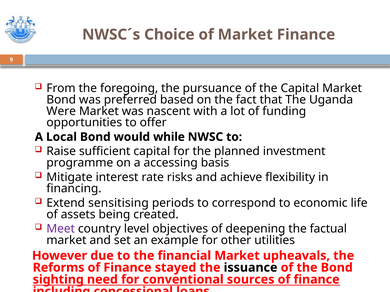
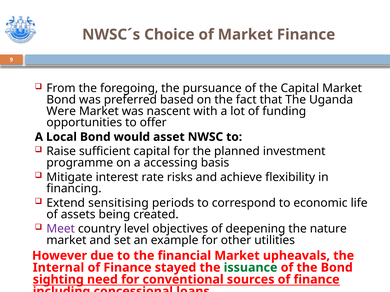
while: while -> asset (169, 137)
factual: factual -> nature (328, 229)
Reforms: Reforms -> Internal (58, 268)
issuance colour: black -> green (251, 268)
